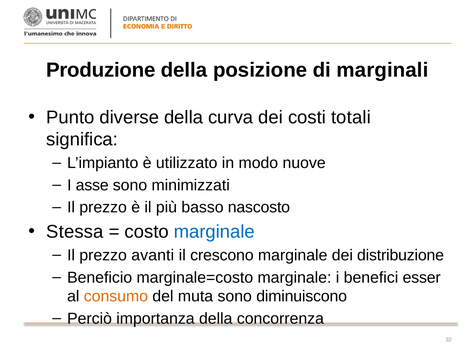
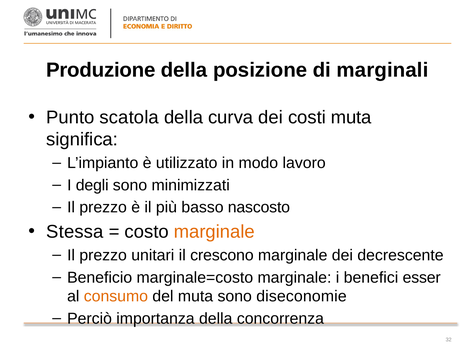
diverse: diverse -> scatola (129, 117)
costi totali: totali -> muta (351, 117)
nuove: nuove -> lavoro (304, 163)
asse: asse -> degli (92, 185)
marginale colour: blue -> orange (214, 232)
avanti: avanti -> unitari (153, 255)
distribuzione: distribuzione -> decrescente (400, 255)
diminuiscono: diminuiscono -> diseconomie (301, 297)
